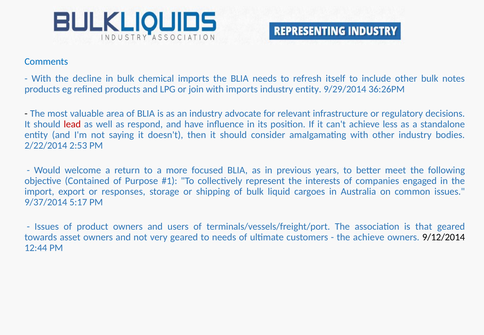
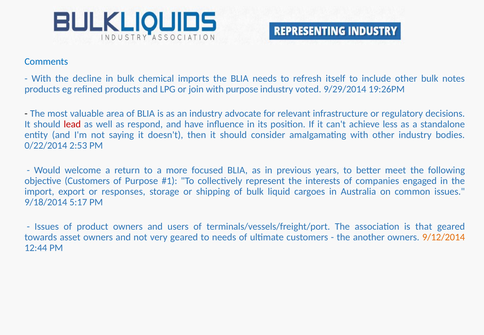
with imports: imports -> purpose (242, 89)
industry entity: entity -> voted (308, 89)
36:26PM: 36:26PM -> 19:26PM (387, 89)
2/22/2014: 2/22/2014 -> 0/22/2014 (46, 146)
objective Contained: Contained -> Customers (87, 181)
9/37/2014: 9/37/2014 -> 9/18/2014 (46, 202)
the achieve: achieve -> another (369, 237)
9/12/2014 colour: black -> orange (444, 237)
